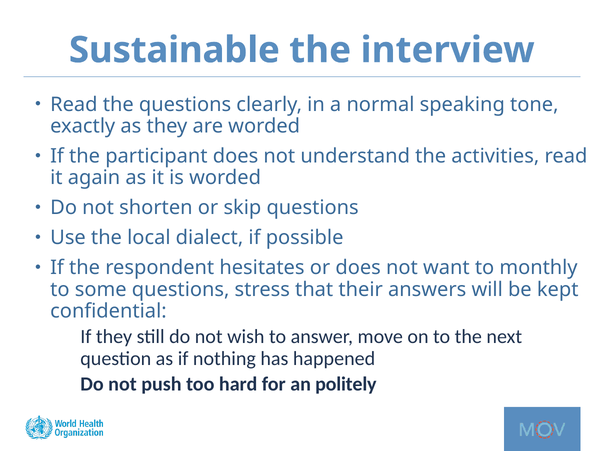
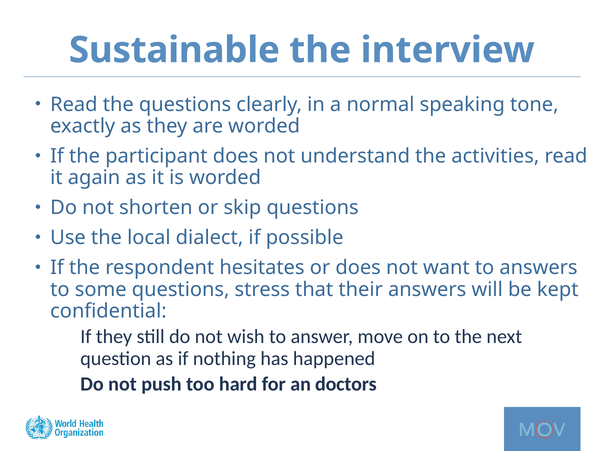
to monthly: monthly -> answers (539, 268)
politely: politely -> doctors (346, 385)
